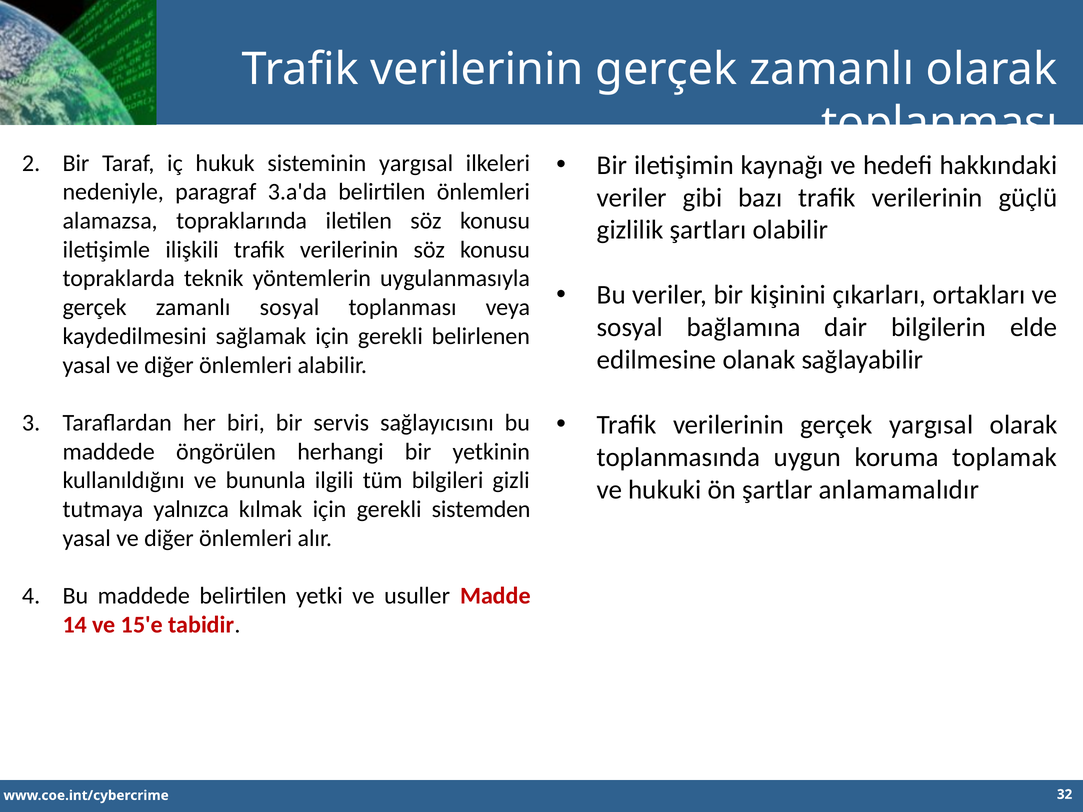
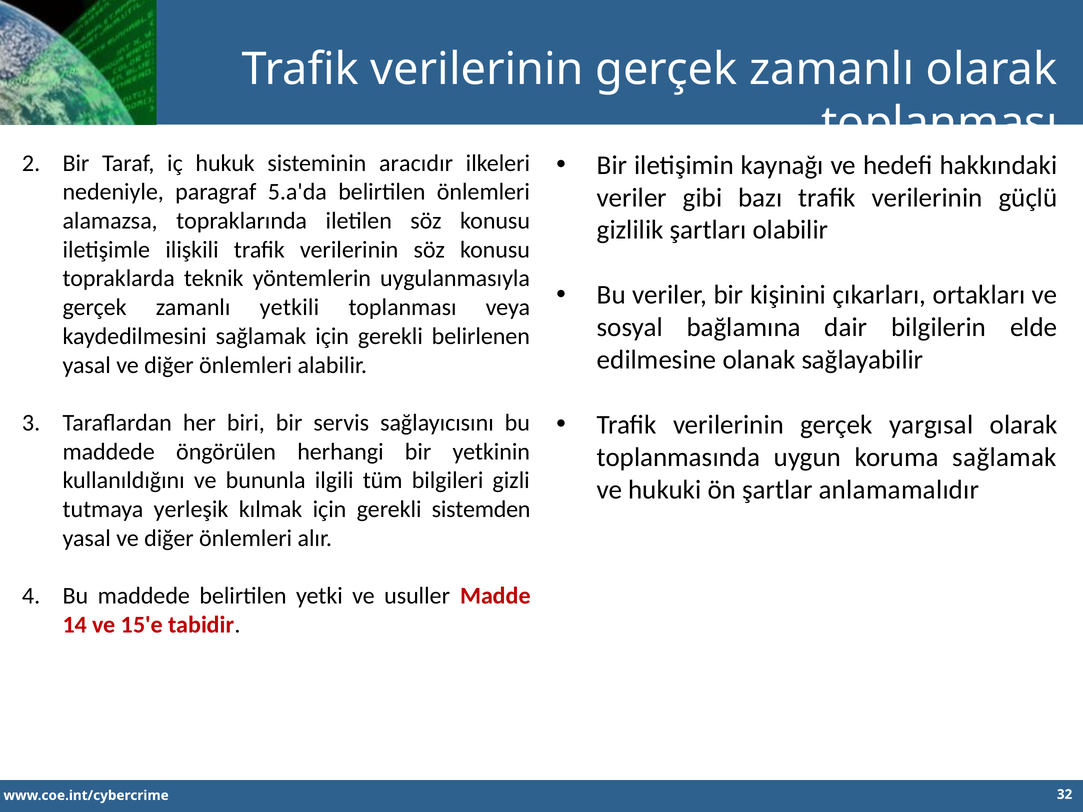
sisteminin yargısal: yargısal -> aracıdır (416, 163)
3.a'da: 3.a'da -> 5.a'da (297, 192)
zamanlı sosyal: sosyal -> yetkili (289, 307)
koruma toplamak: toplamak -> sağlamak (1005, 458)
yalnızca: yalnızca -> yerleşik (191, 510)
